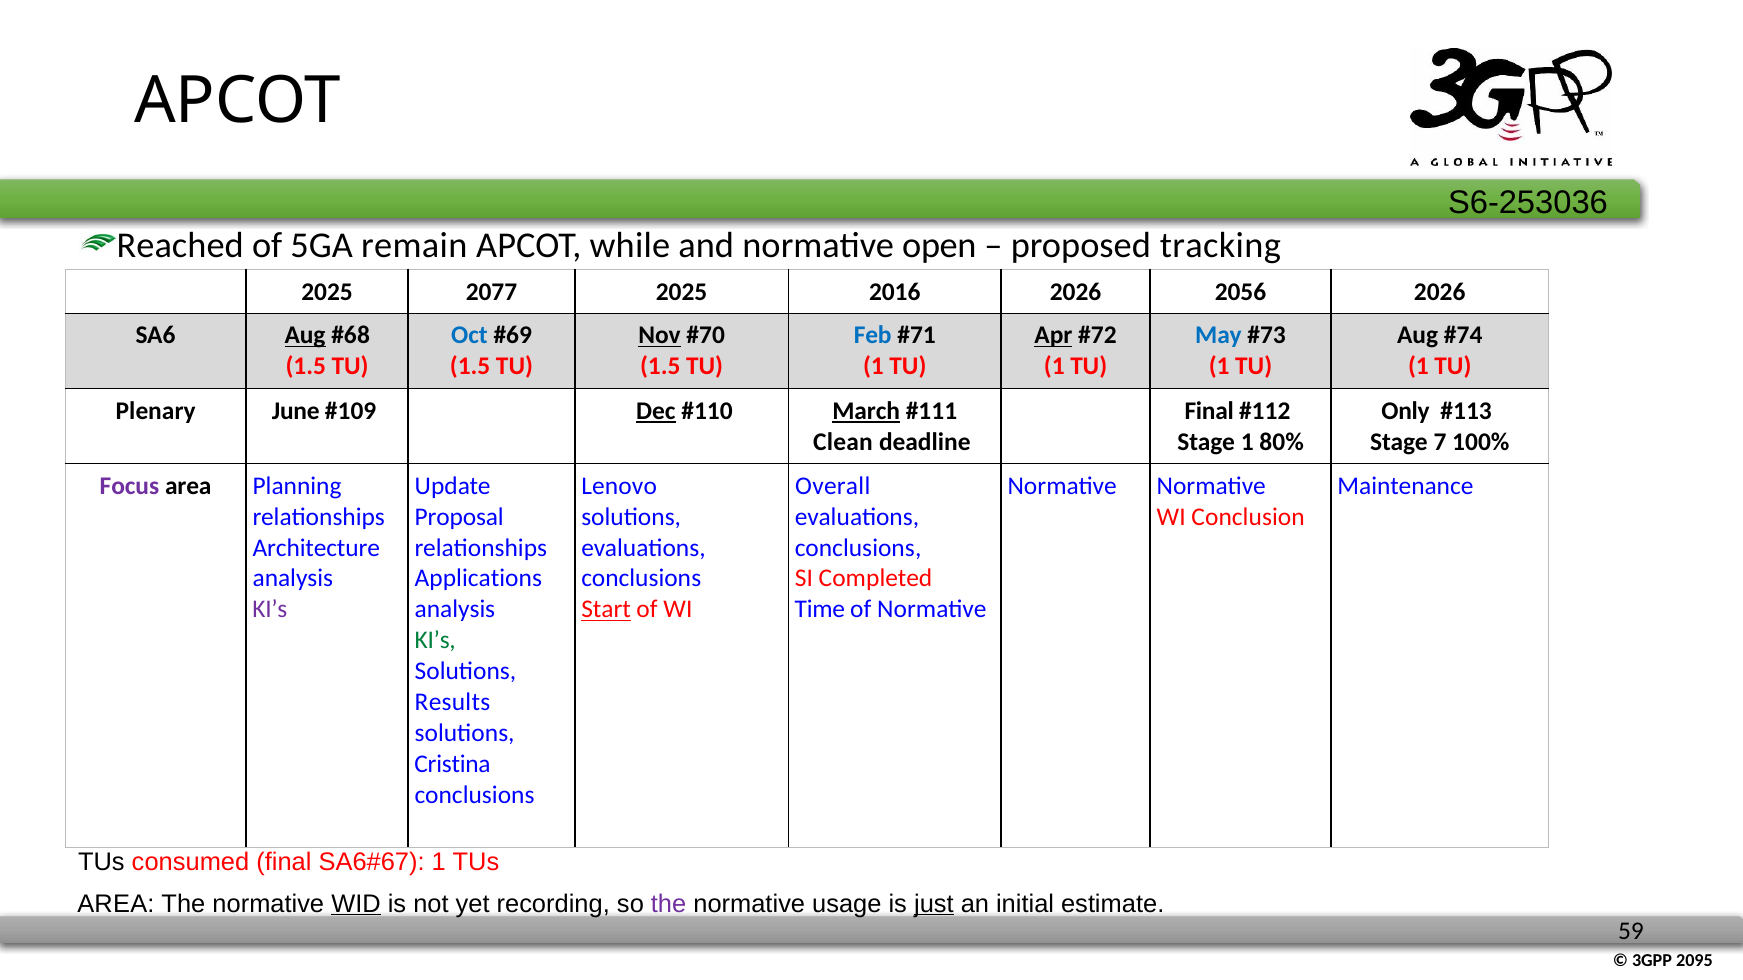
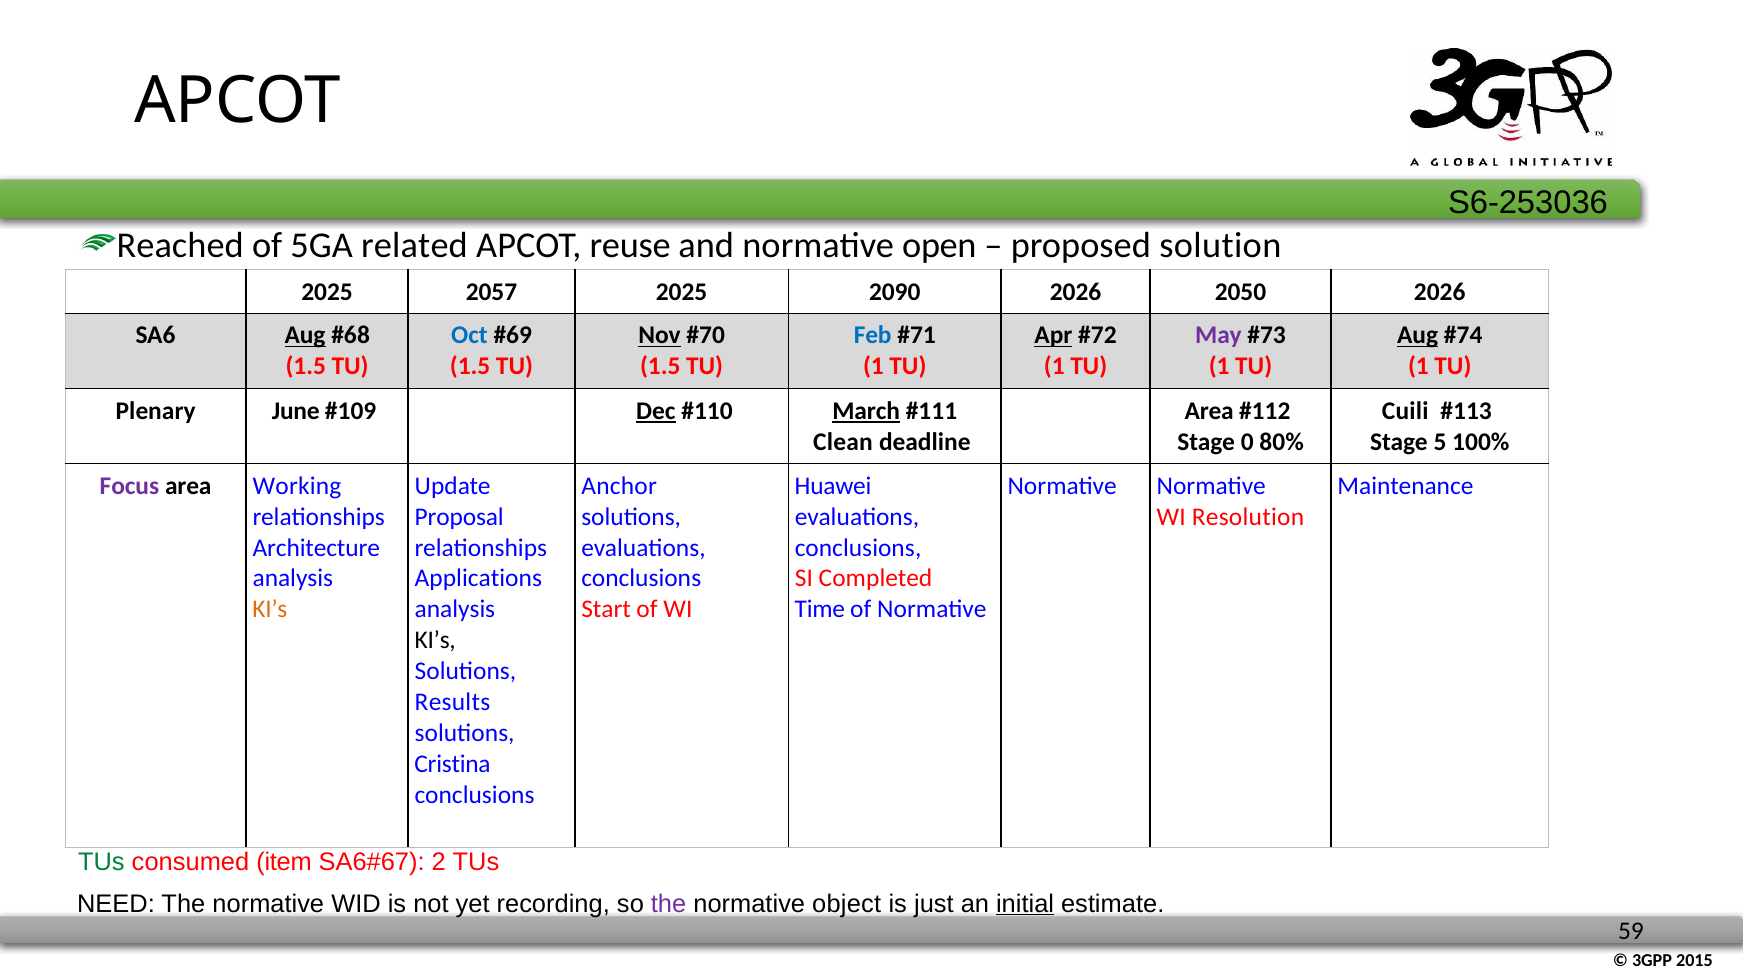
remain: remain -> related (414, 246)
while: while -> reuse (630, 246)
tracking: tracking -> solution (1220, 246)
2077: 2077 -> 2057 (491, 292)
2016: 2016 -> 2090 (895, 292)
2056: 2056 -> 2050 (1240, 292)
May colour: blue -> purple (1218, 336)
Aug underline: none -> present (1418, 336)
Final: Final -> Area (1209, 411)
Only: Only -> Cuili (1405, 411)
Stage 1: 1 -> 0 (1247, 442)
7: 7 -> 5 (1440, 442)
Planning: Planning -> Working (297, 486)
Lenovo: Lenovo -> Anchor (619, 486)
Overall: Overall -> Huawei (833, 486)
Conclusion: Conclusion -> Resolution (1248, 517)
KI’s colour: purple -> orange (270, 610)
Start underline: present -> none (606, 610)
KI’s colour: green -> black (435, 641)
TUs colour: black -> green (101, 863)
consumed final: final -> item (284, 863)
1: 1 -> 2 (439, 863)
AREA: AREA -> NEED (116, 904)
WID underline: present -> none (356, 904)
usage: usage -> object (847, 904)
just underline: present -> none (934, 904)
initial underline: none -> present (1025, 904)
2095: 2095 -> 2015 (1694, 961)
